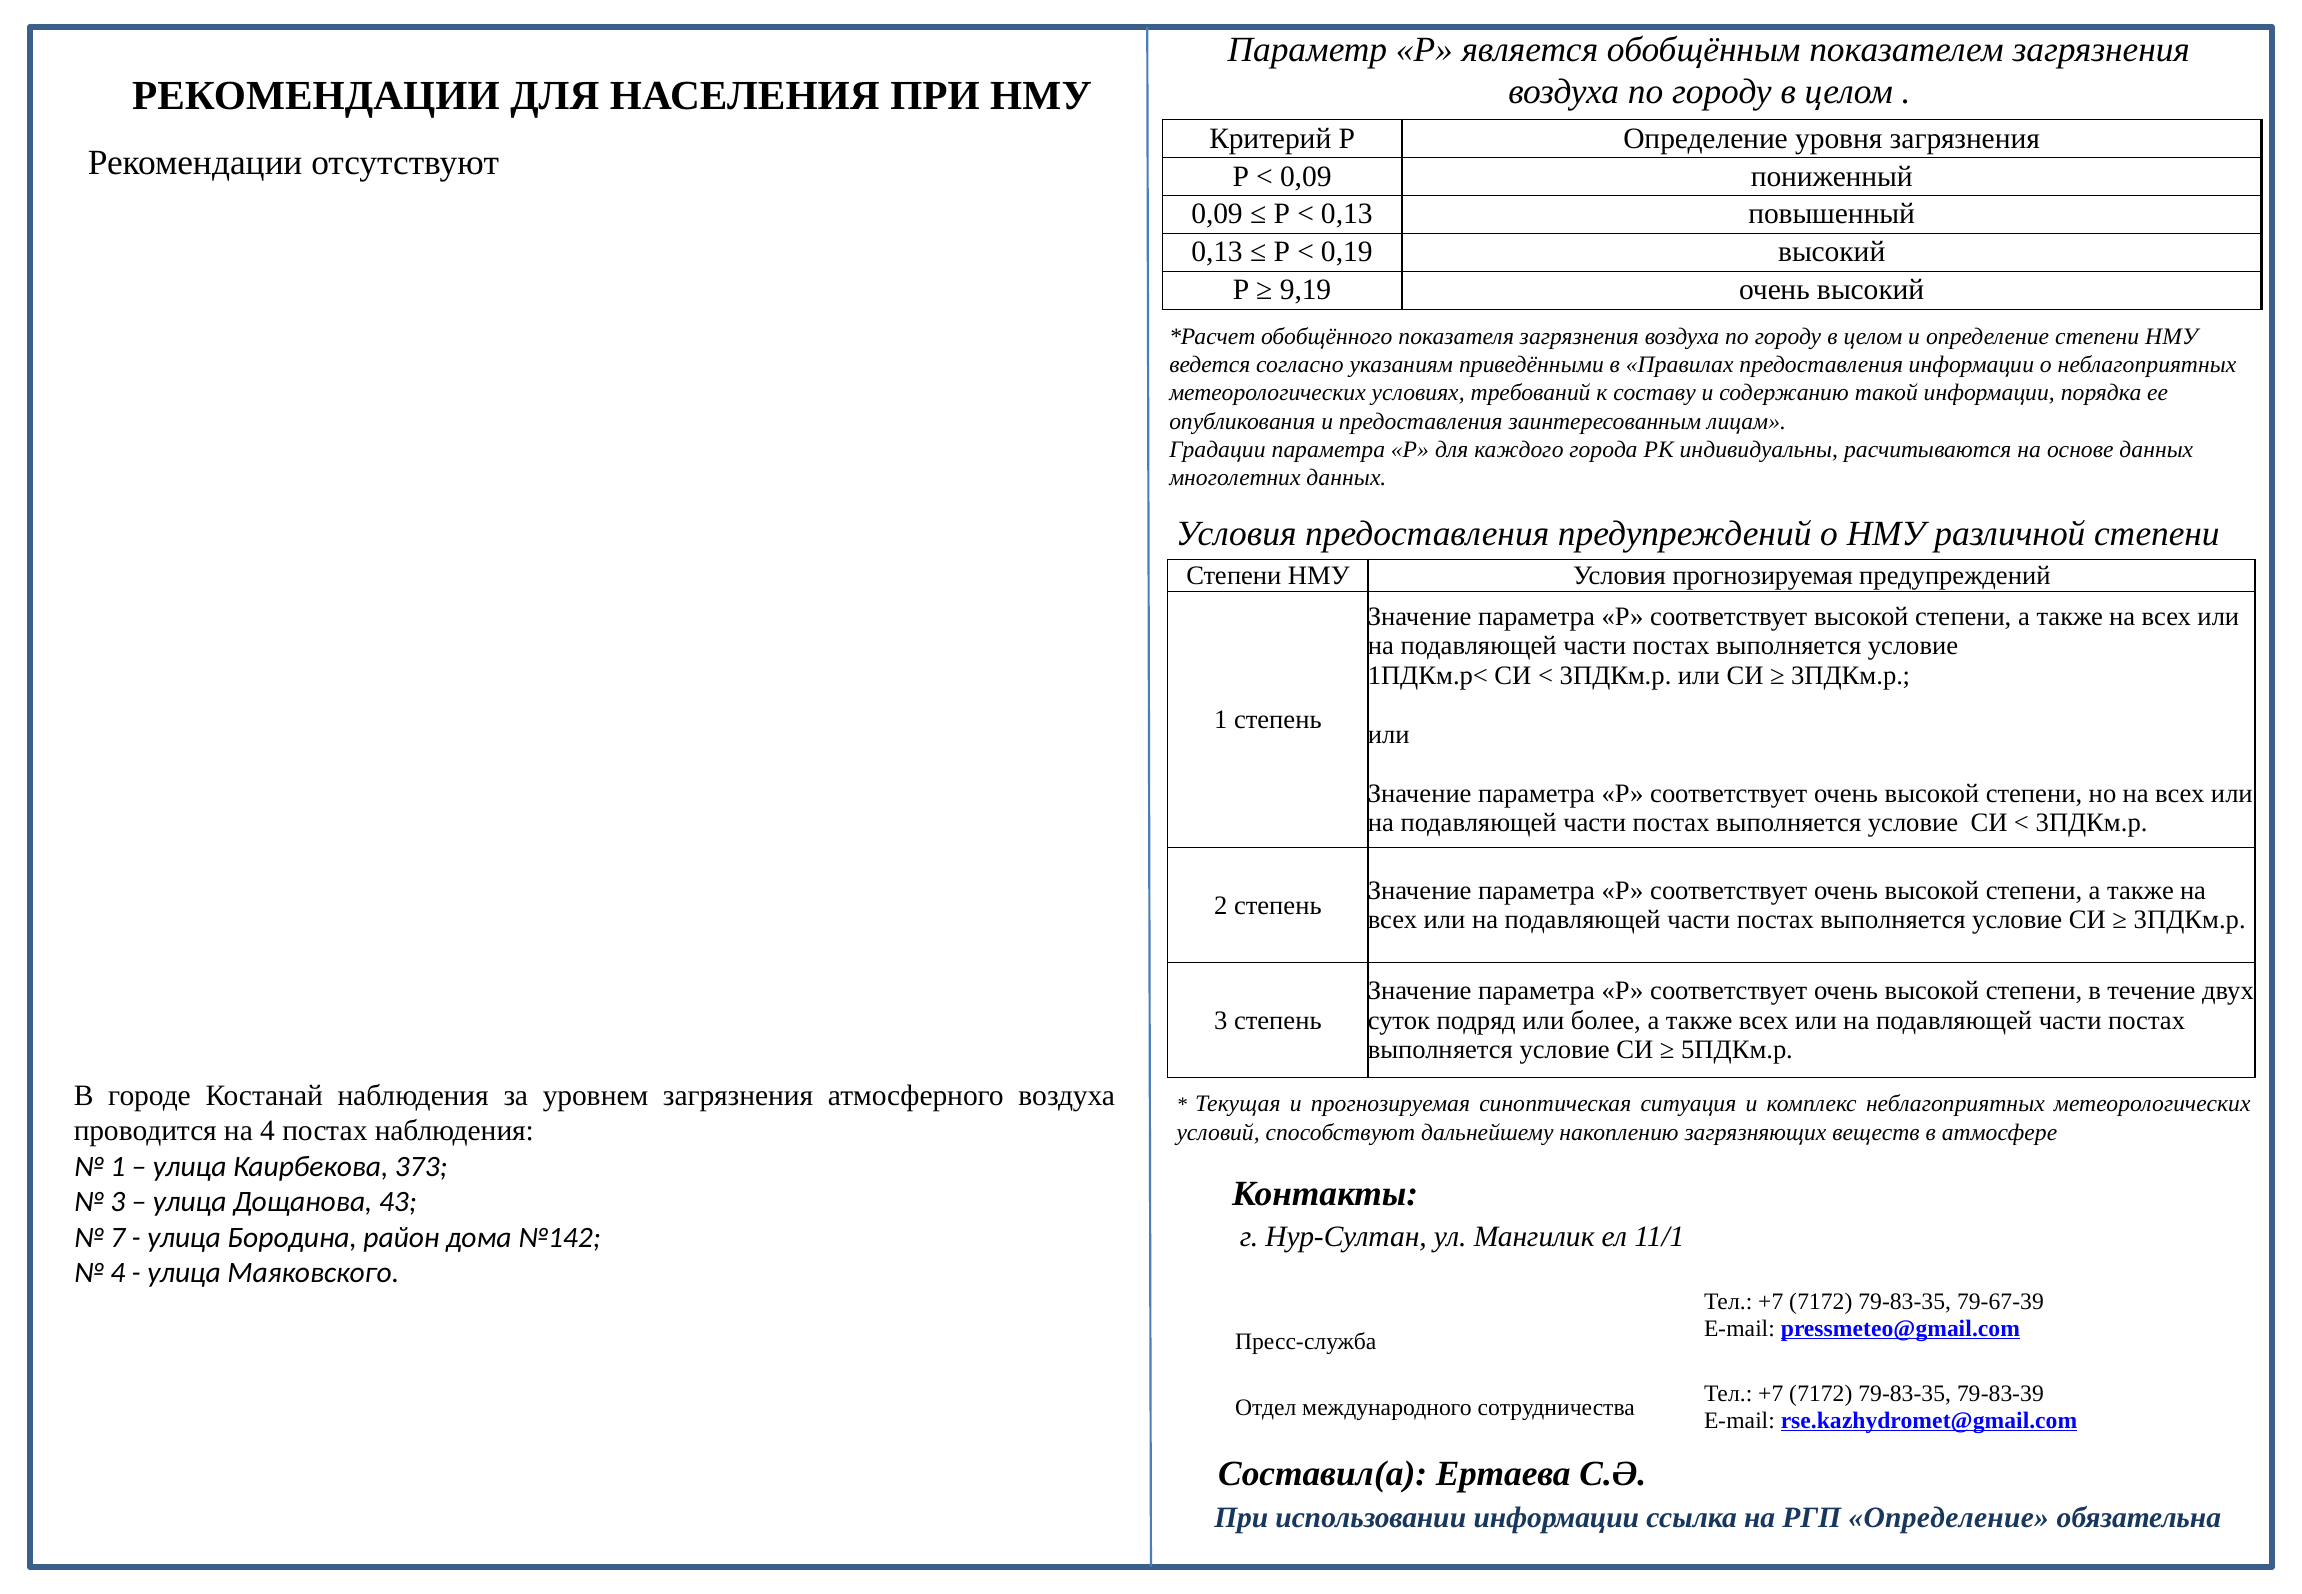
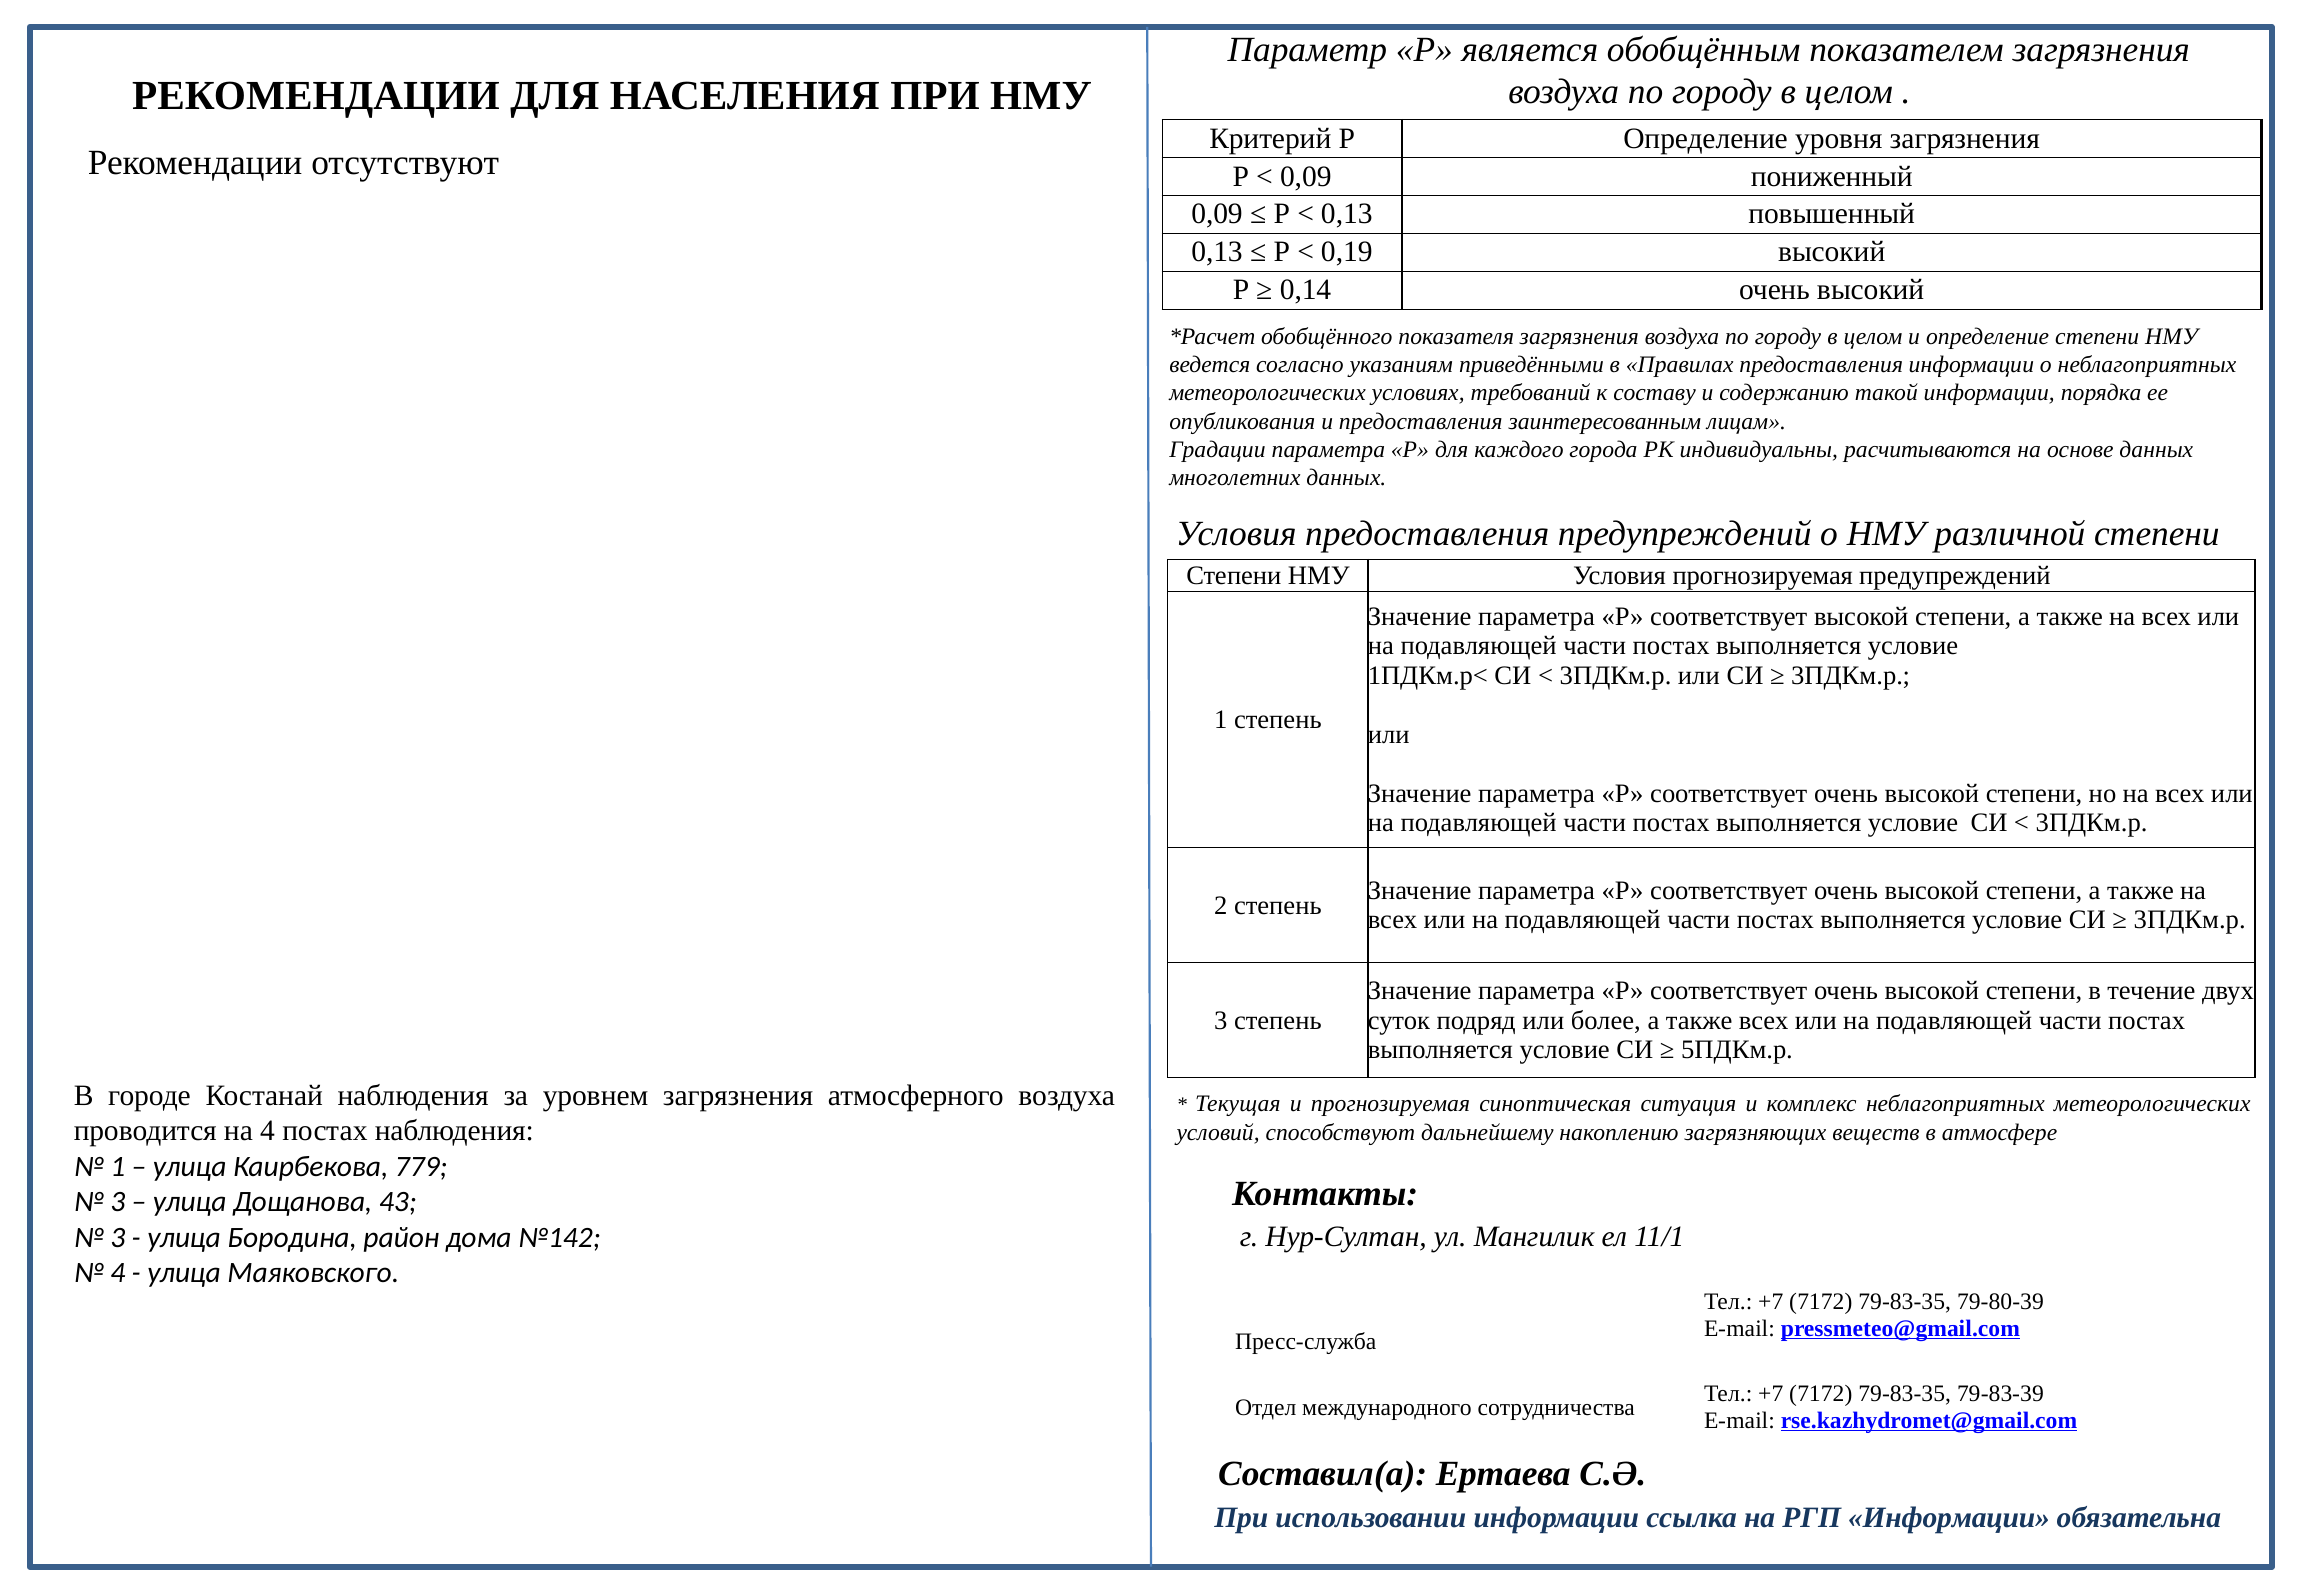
9,19: 9,19 -> 0,14 (1306, 290)
373: 373 -> 779 (421, 1166)
7: 7 -> 3 (118, 1237)
79-67-39: 79-67-39 -> 79-80-39 (2000, 1302)
РГП Определение: Определение -> Информации (1949, 1518)
